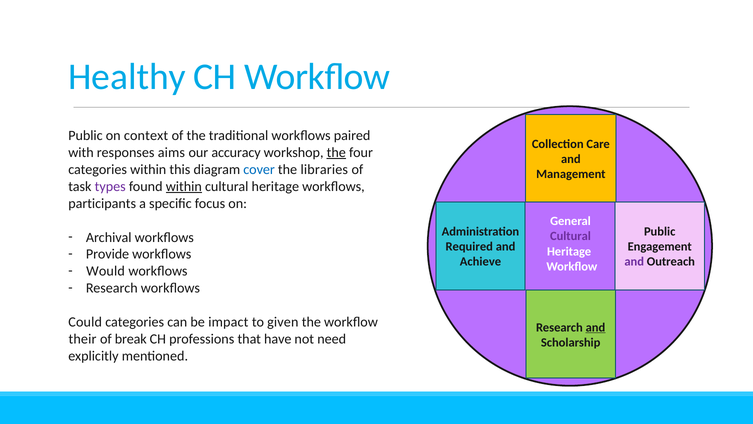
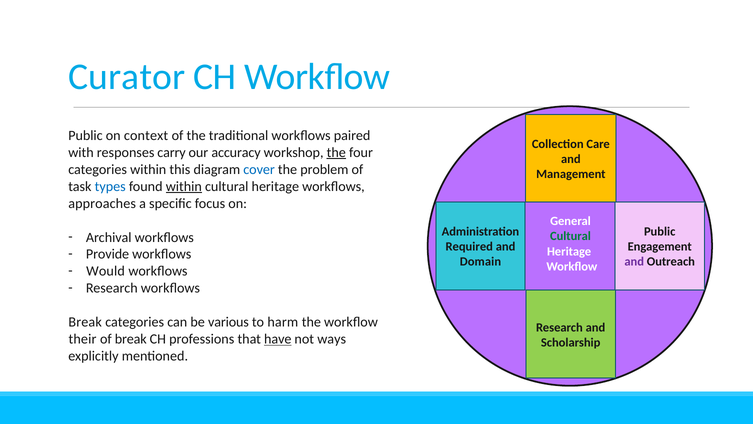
Healthy: Healthy -> Curator (127, 77)
aims: aims -> carry (172, 152)
libraries: libraries -> problem (324, 169)
types colour: purple -> blue (110, 186)
participants: participants -> approaches (102, 203)
Cultural colour: purple -> green (570, 236)
Achieve: Achieve -> Domain (480, 261)
Could: Could -> Break (85, 322)
impact: impact -> various (228, 322)
given: given -> harm (283, 322)
and underline: present -> none (595, 327)
have underline: none -> present (278, 339)
need: need -> ways (332, 339)
